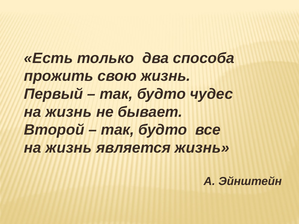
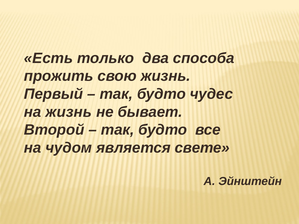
жизнь: жизнь -> чудом (69, 148)
является жизнь: жизнь -> свете (202, 148)
